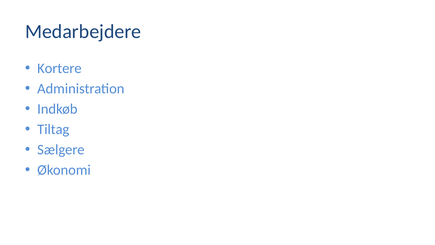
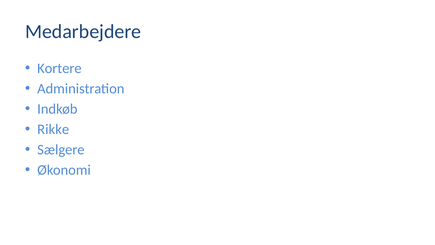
Tiltag: Tiltag -> Rikke (53, 129)
